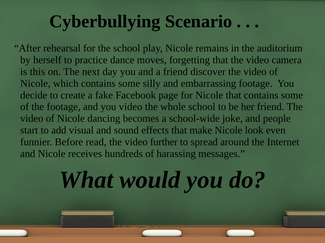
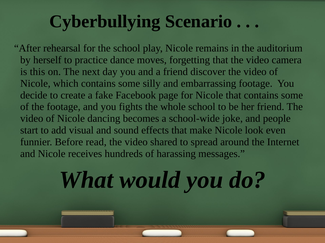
you video: video -> fights (131, 107)
further: further -> shared (164, 142)
